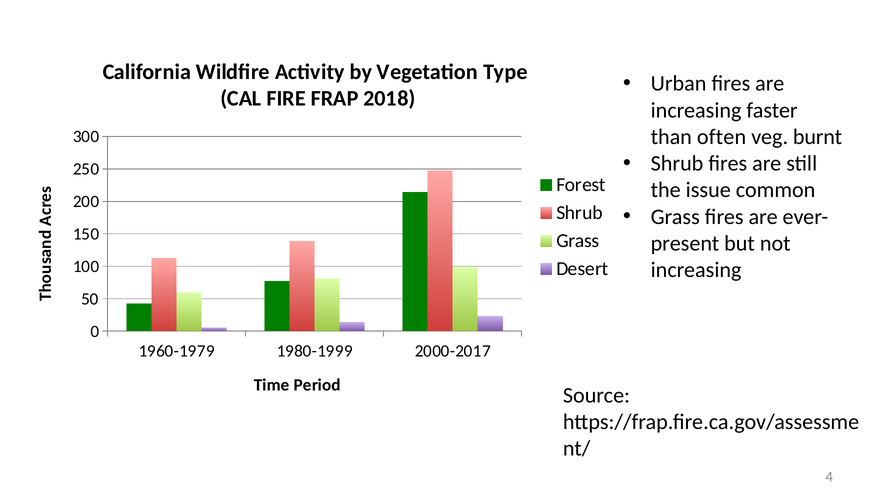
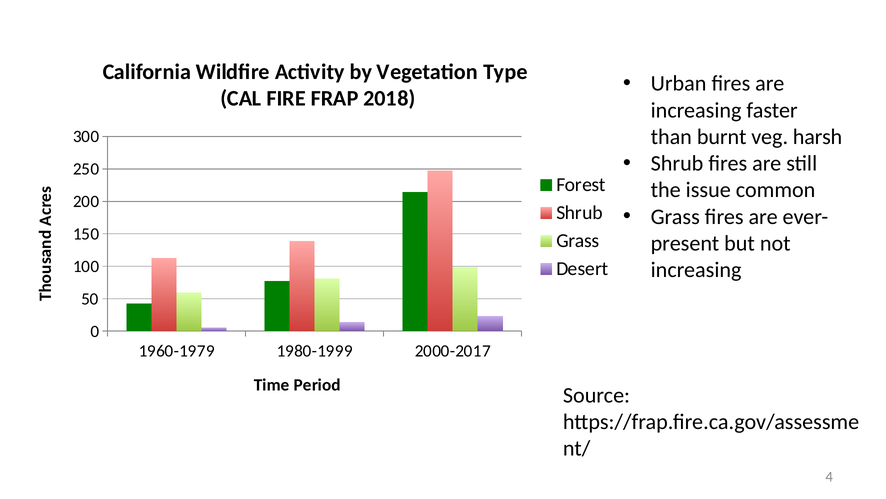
often: often -> burnt (722, 137)
burnt: burnt -> harsh (818, 137)
